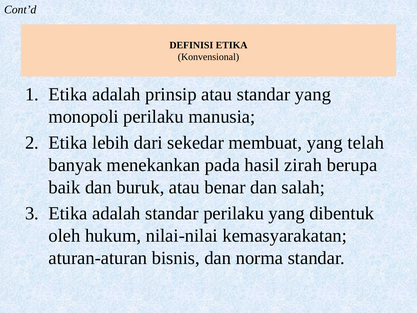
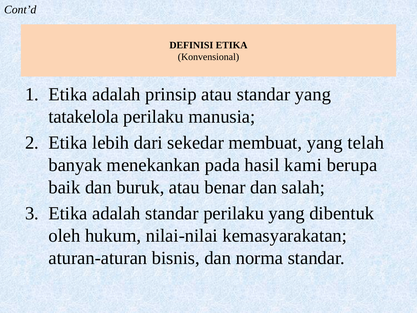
monopoli: monopoli -> tatakelola (84, 117)
zirah: zirah -> kami (303, 165)
